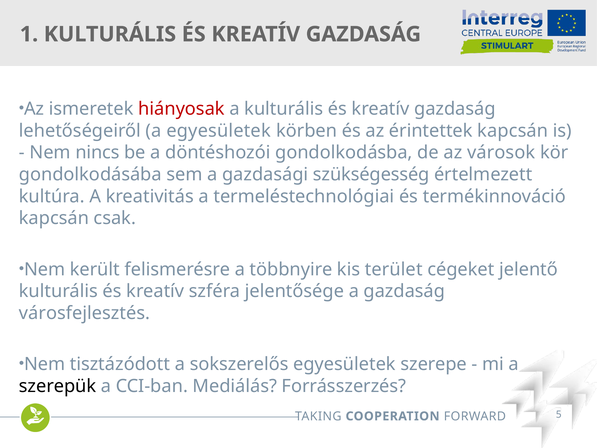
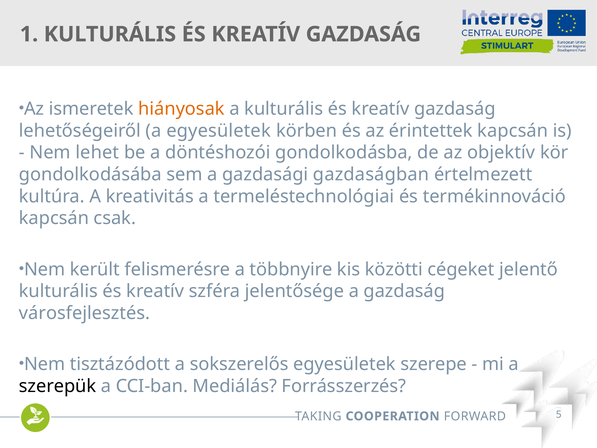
hiányosak colour: red -> orange (181, 109)
nincs: nincs -> lehet (97, 153)
városok: városok -> objektív (501, 153)
szükségesség: szükségesség -> gazdaságban (371, 174)
terület: terület -> közötti (394, 269)
